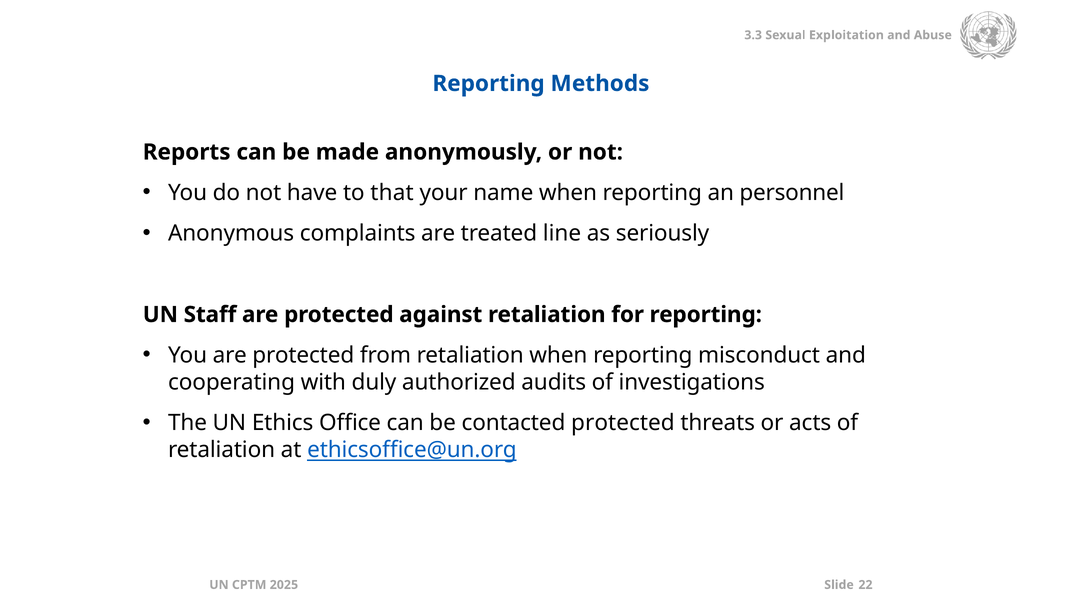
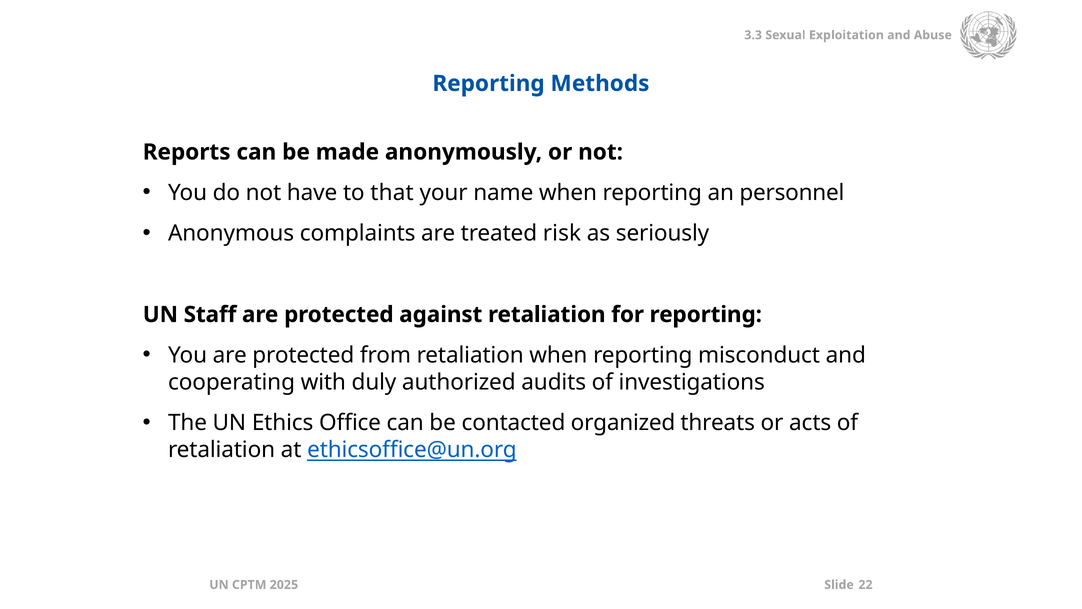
line: line -> risk (562, 233)
contacted protected: protected -> organized (623, 423)
